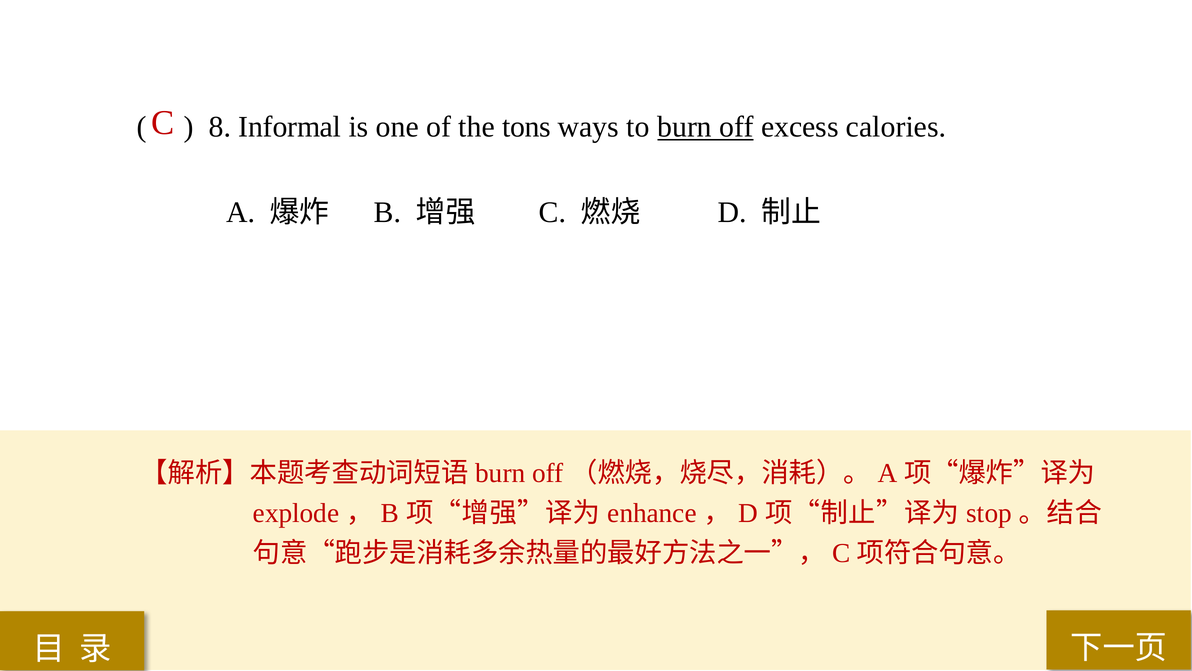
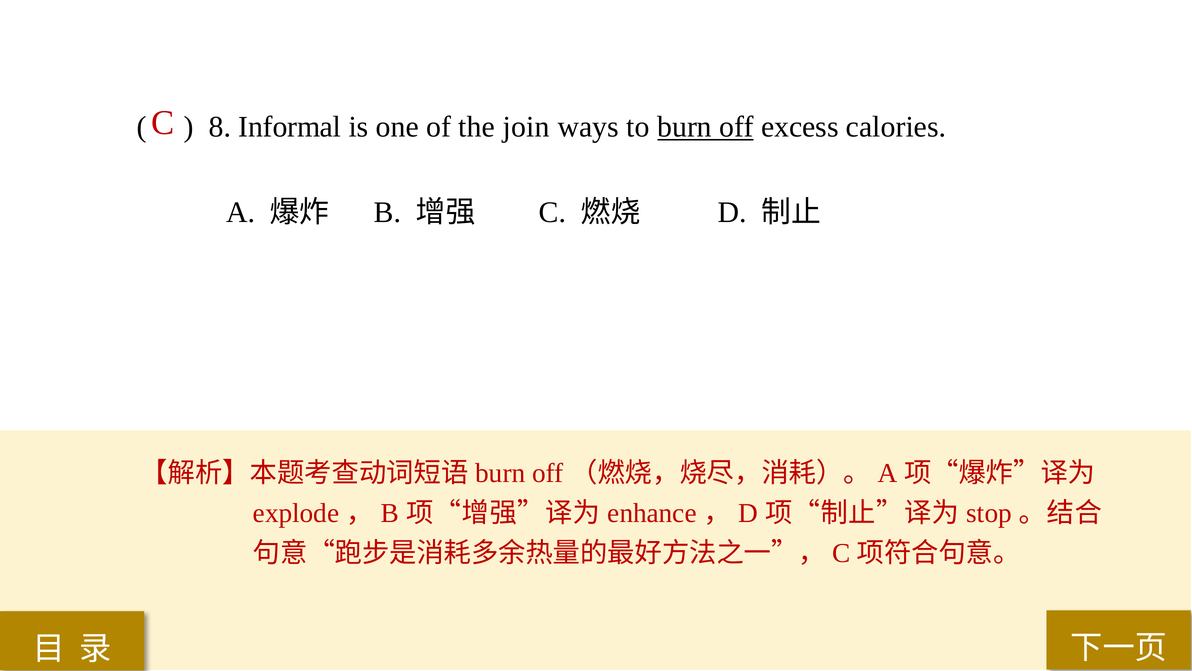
tons: tons -> join (526, 127)
